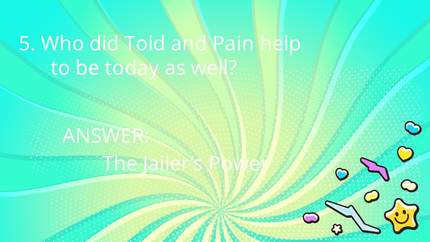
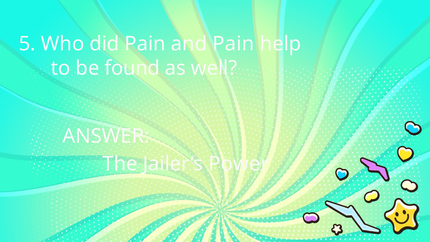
did Told: Told -> Pain (145, 44)
today: today -> found (132, 68)
